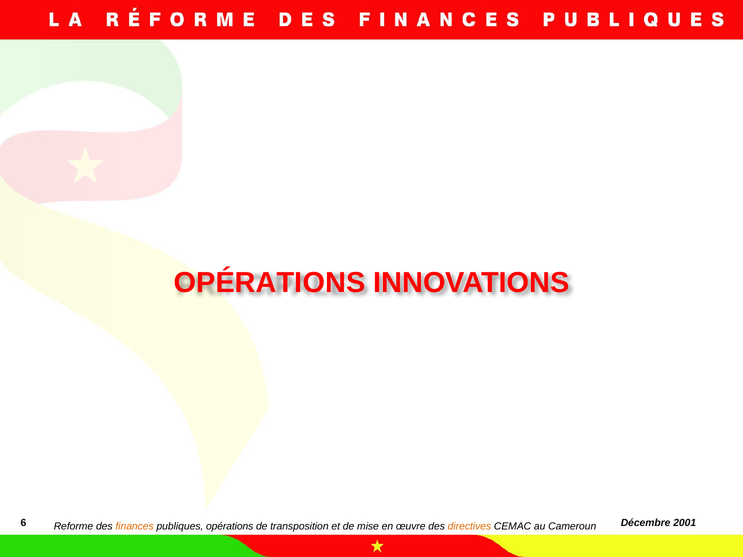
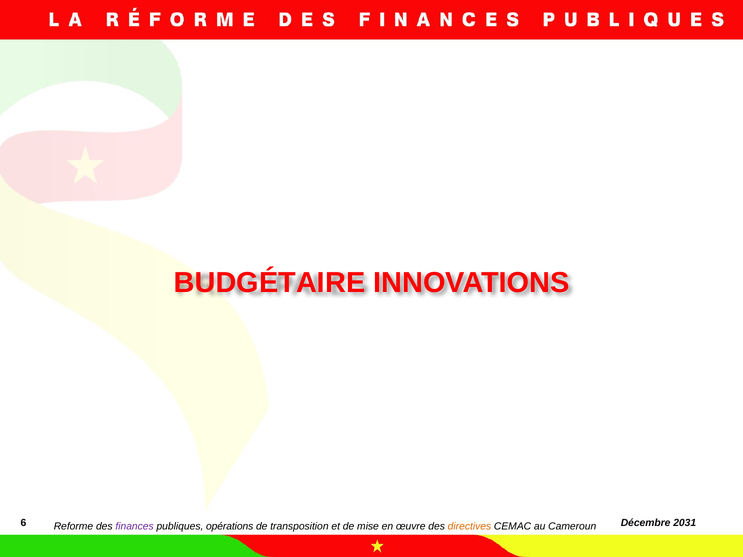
OPÉRATIONS: OPÉRATIONS -> BUDGÉTAIRE (269, 283)
2001: 2001 -> 2031 (685, 523)
finances colour: orange -> purple (135, 526)
